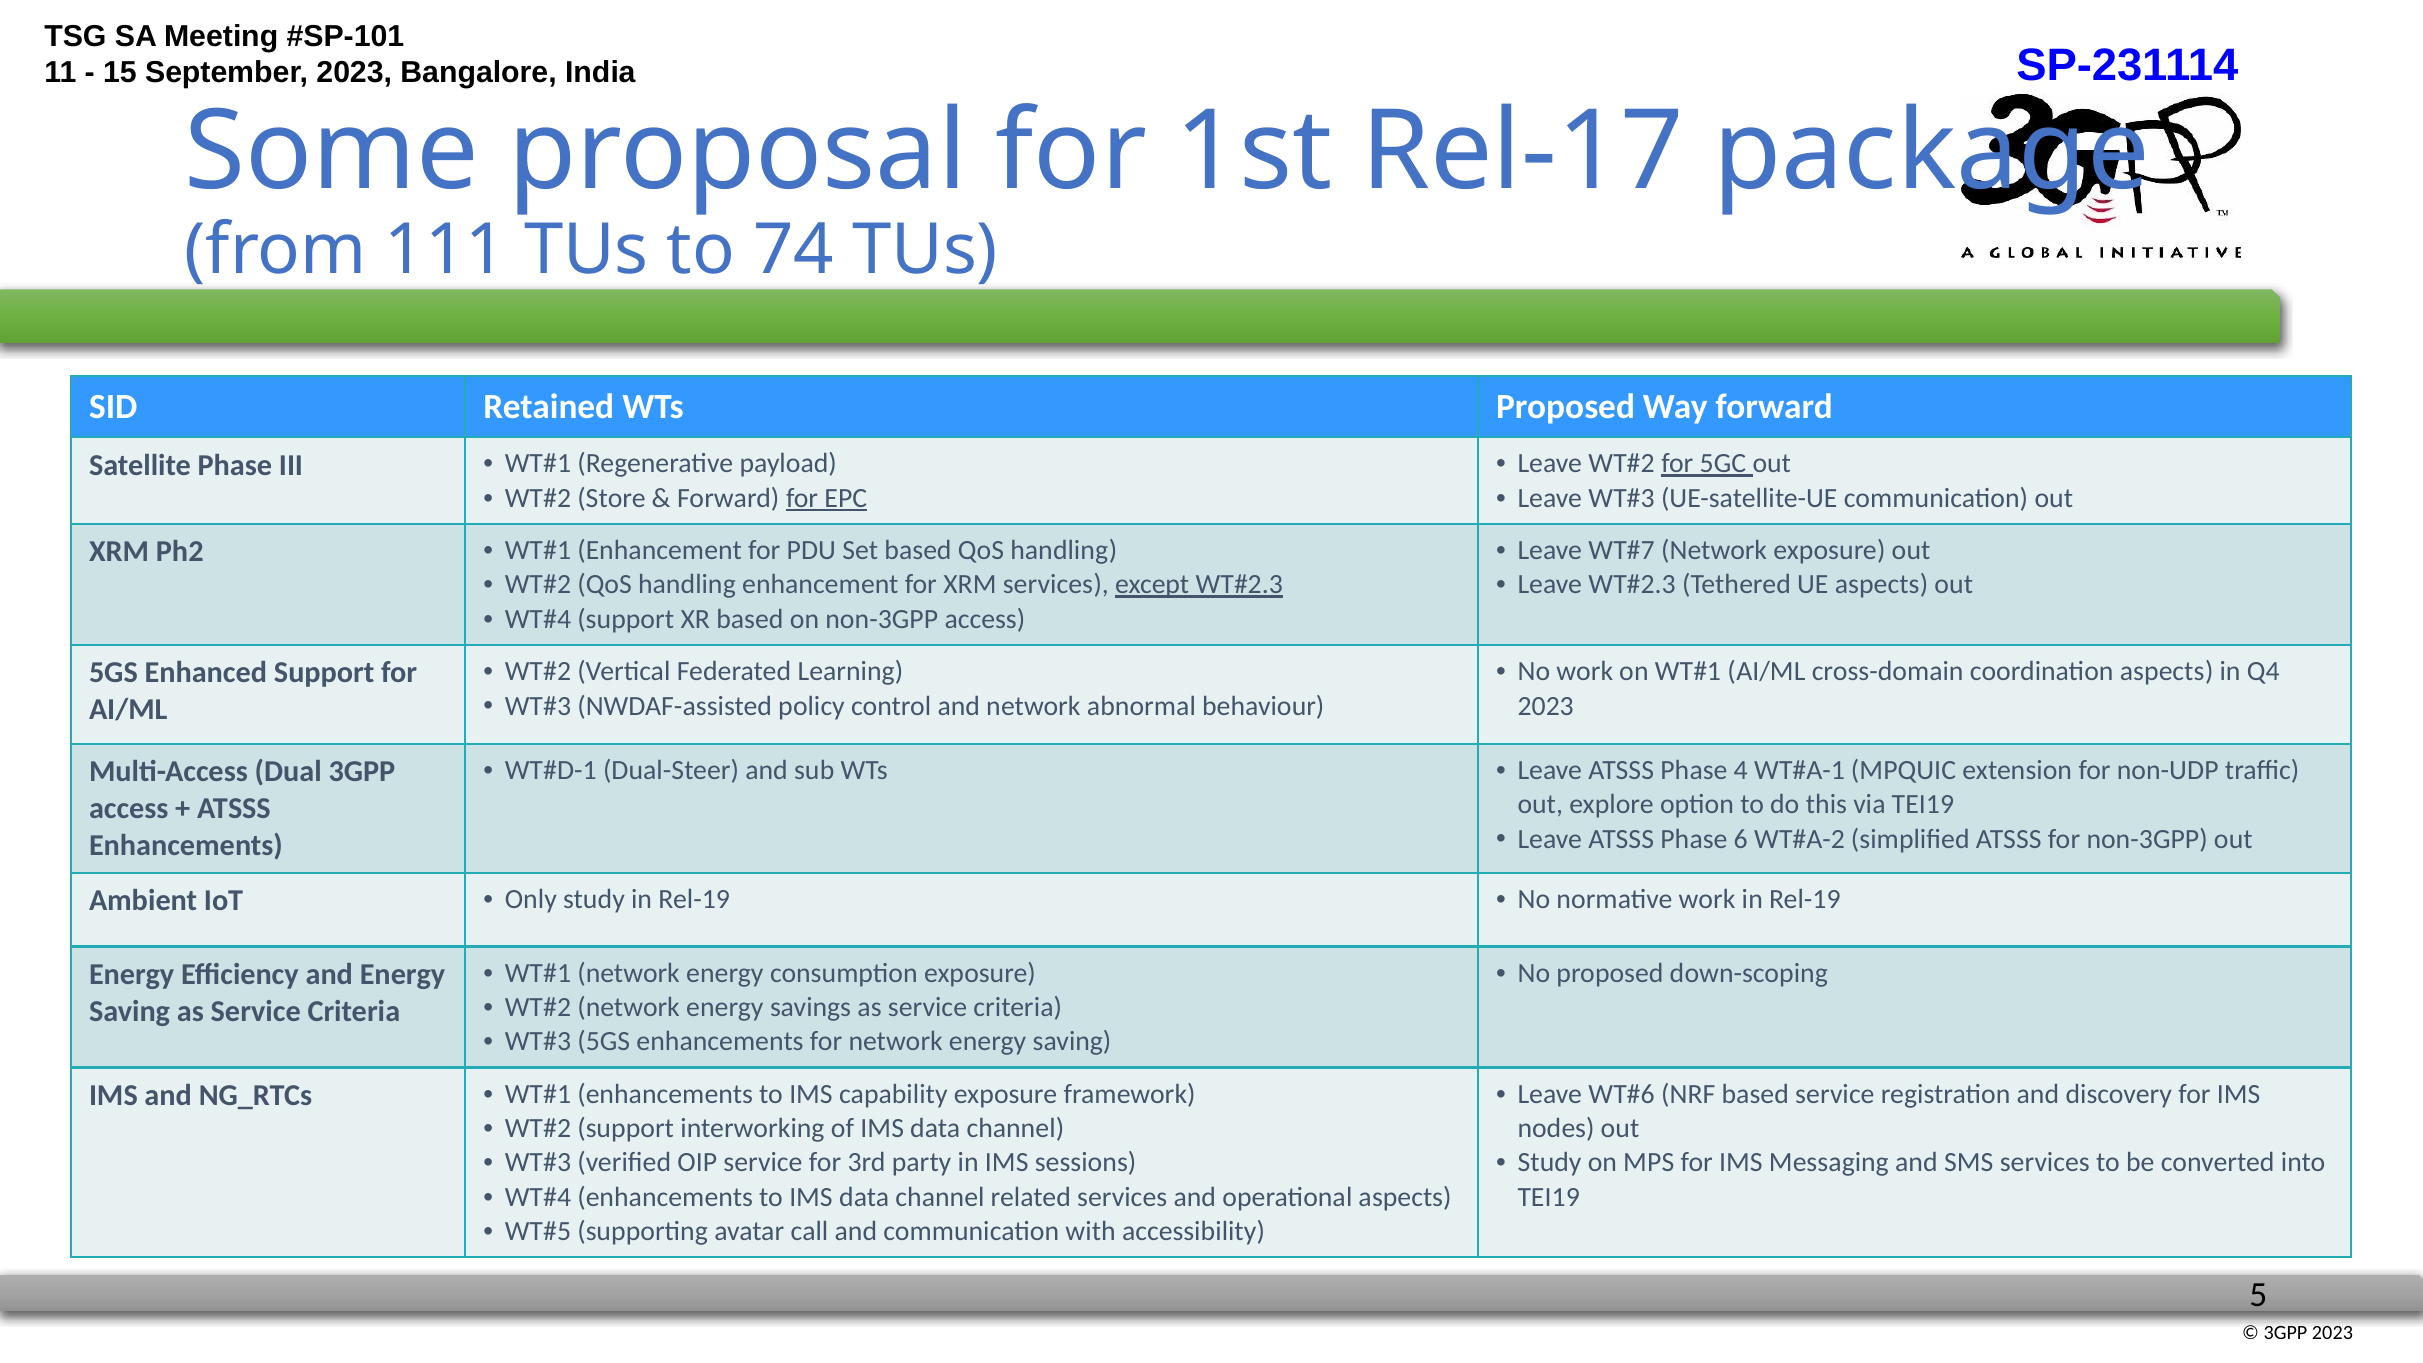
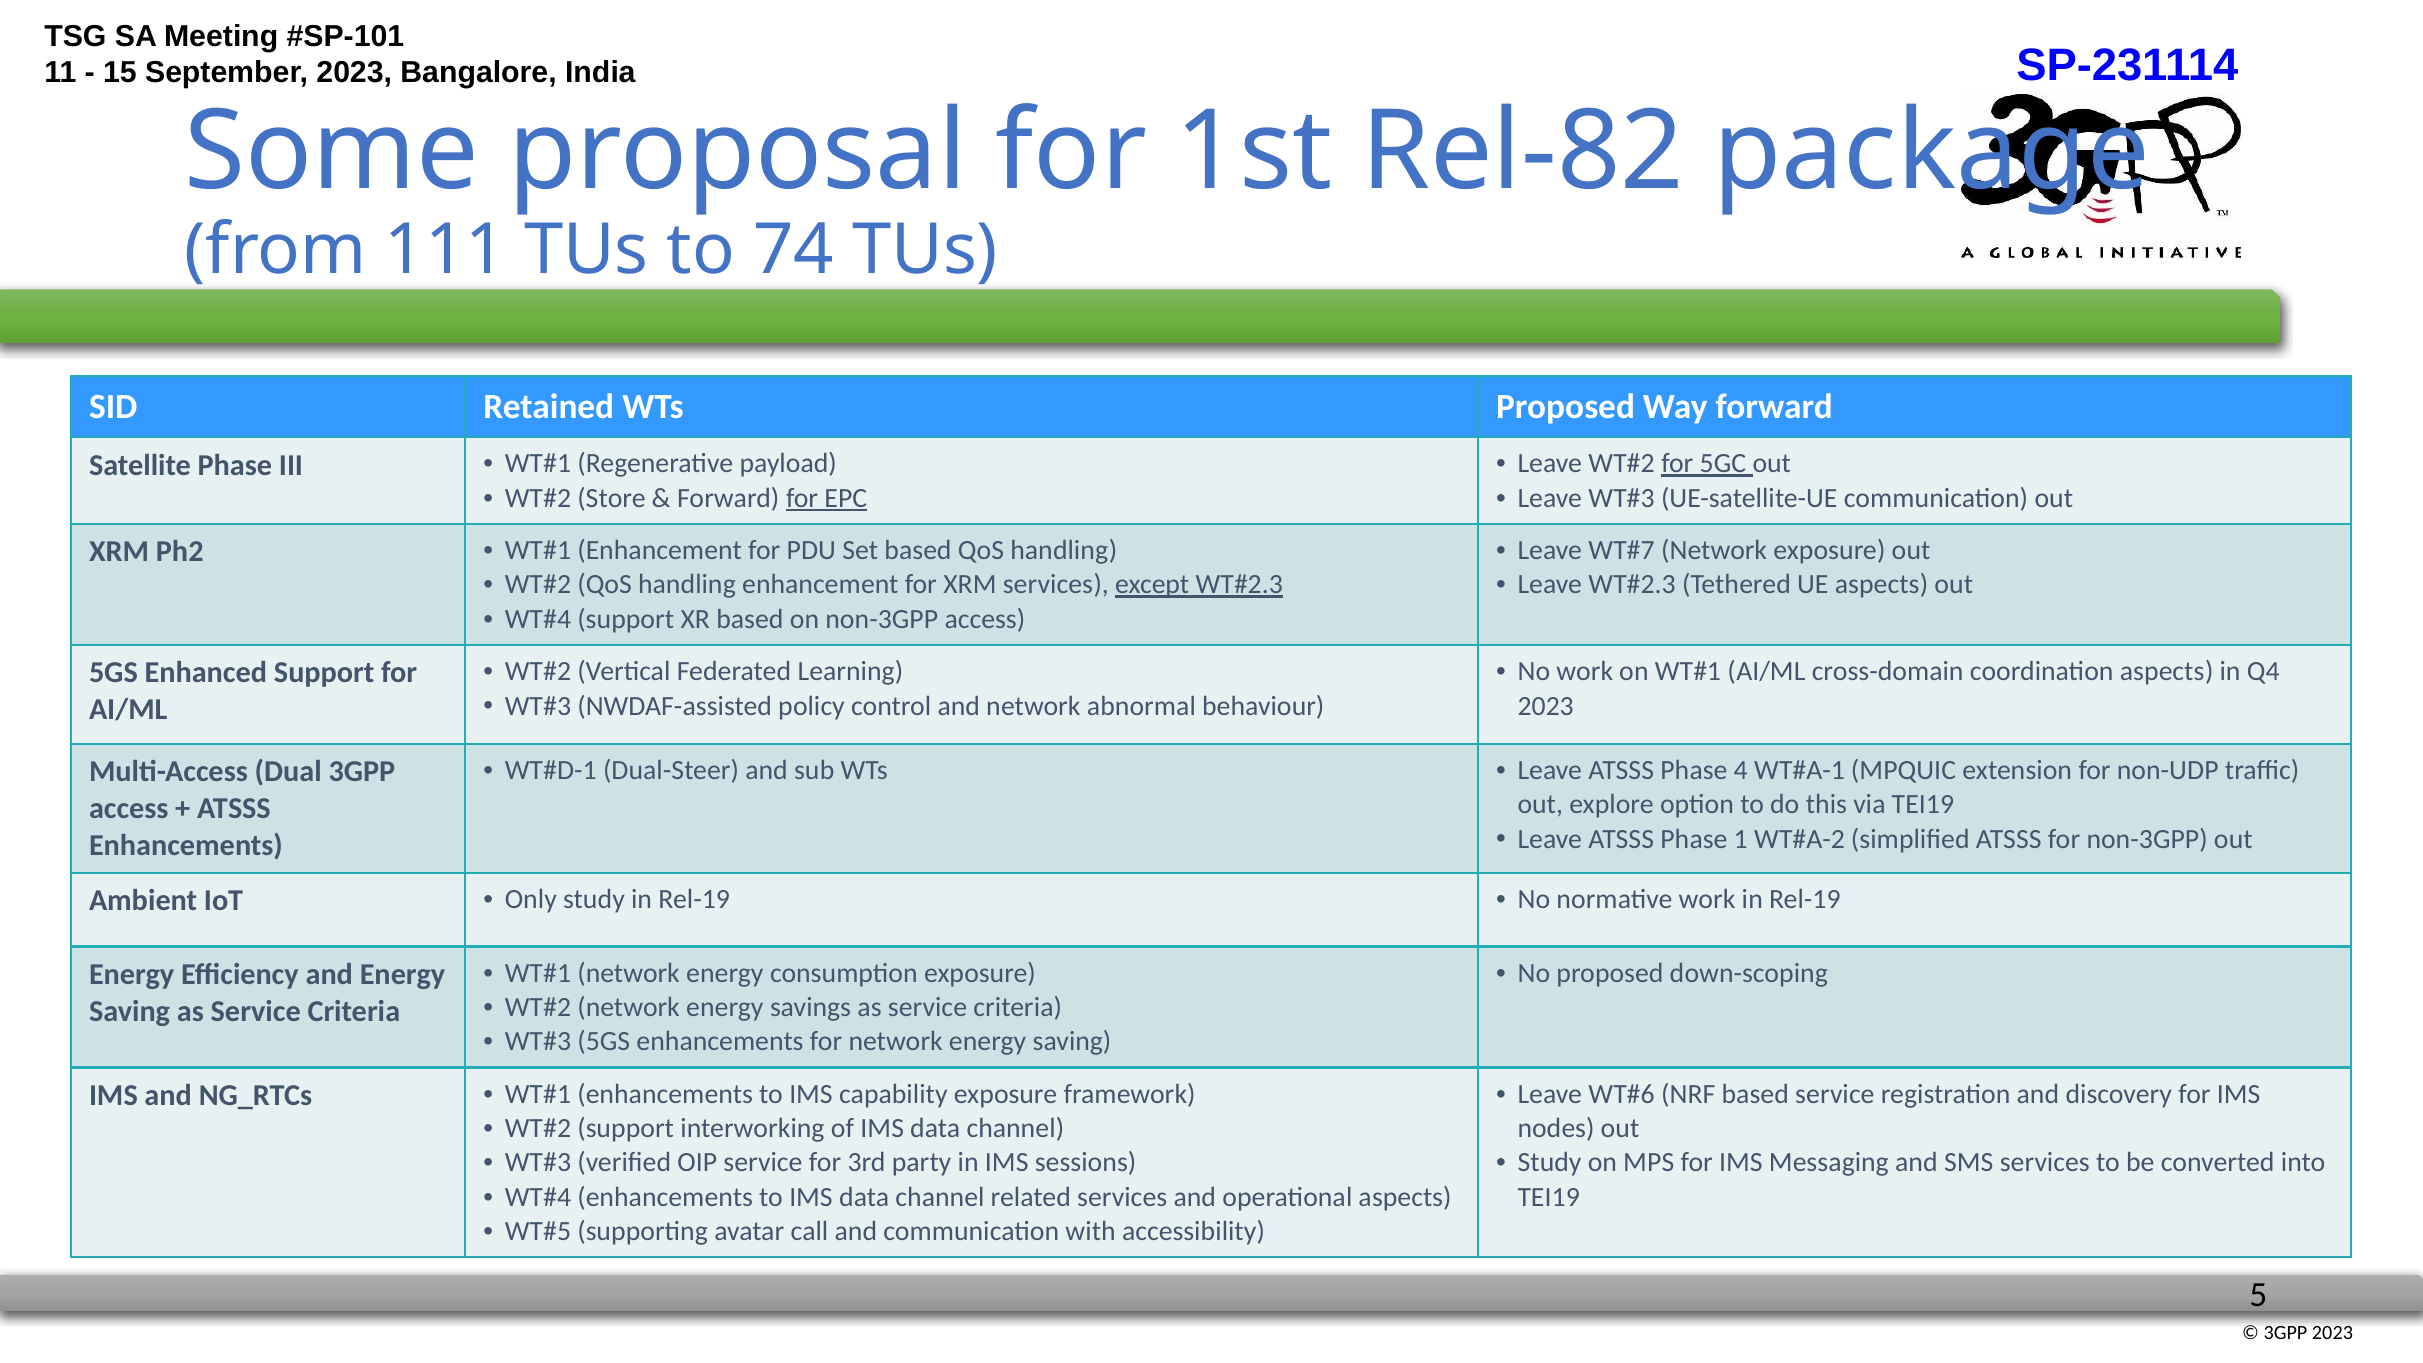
Rel-17: Rel-17 -> Rel-82 (1523, 152)
6: 6 -> 1 (1741, 839)
